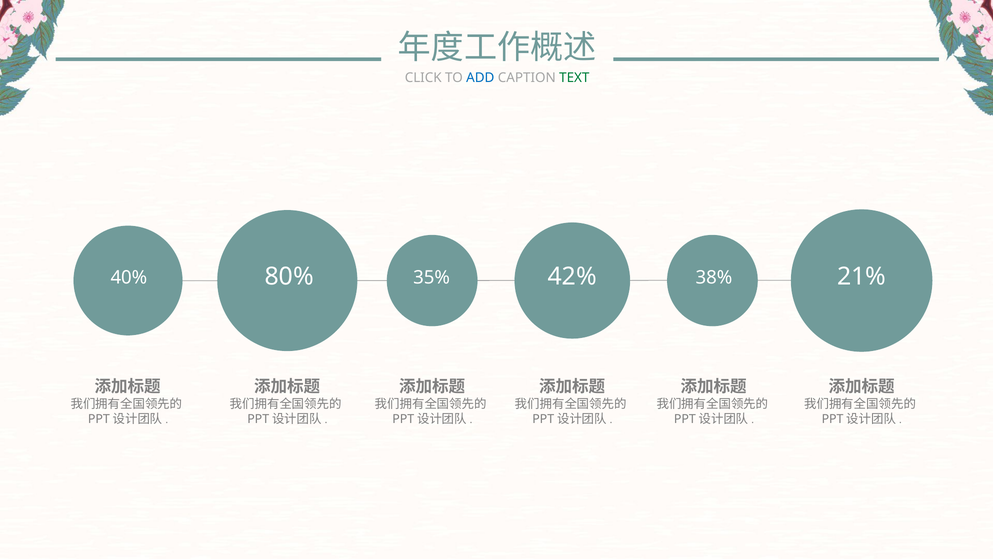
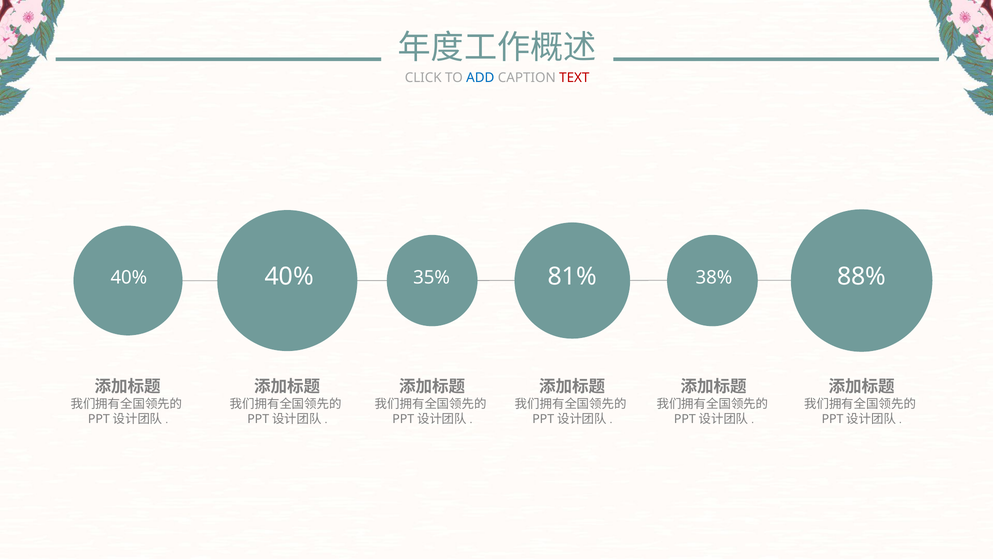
TEXT colour: green -> red (574, 78)
40% 80%: 80% -> 40% (289, 276)
42%: 42% -> 81% (572, 276)
21%: 21% -> 88% (862, 276)
